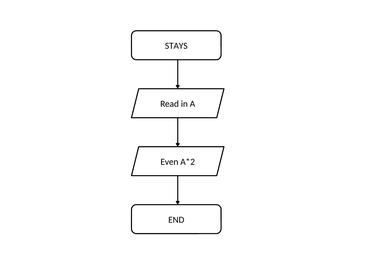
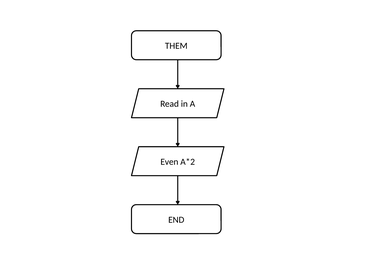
STAYS: STAYS -> THEM (176, 46)
